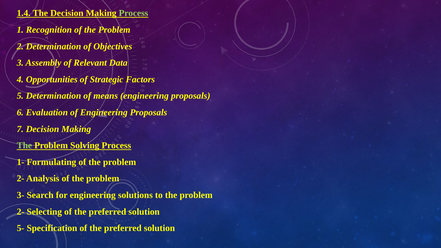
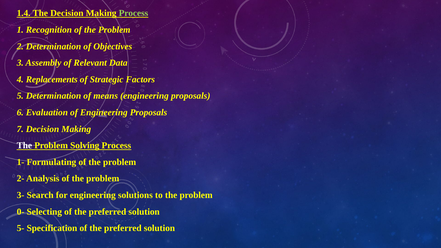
Opportunities: Opportunities -> Replacements (52, 79)
The colour: light green -> white (24, 146)
2-: 2- -> 0- (21, 212)
